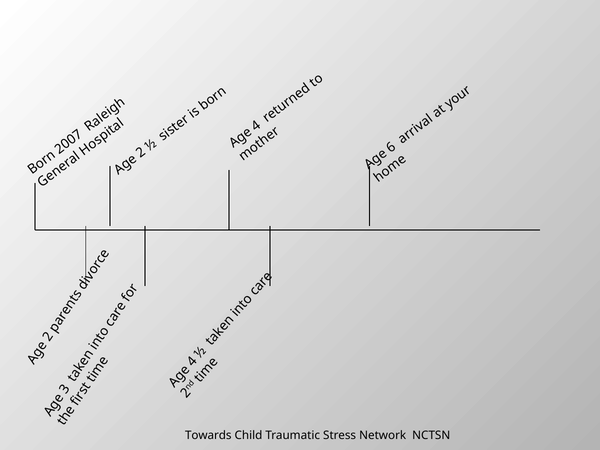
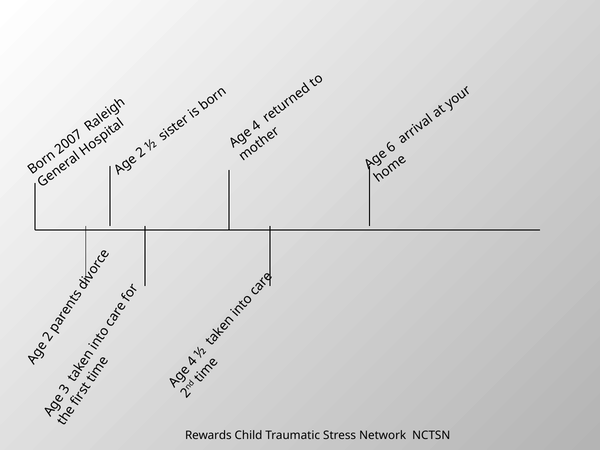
Towards: Towards -> Rewards (208, 435)
